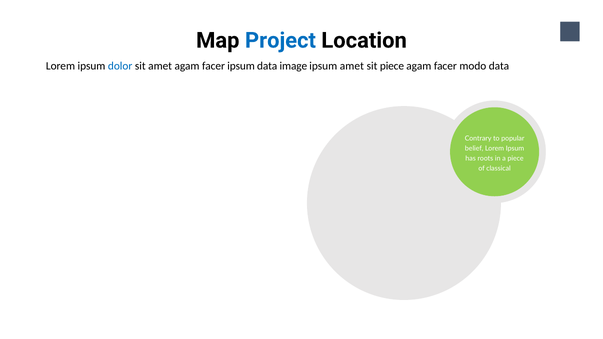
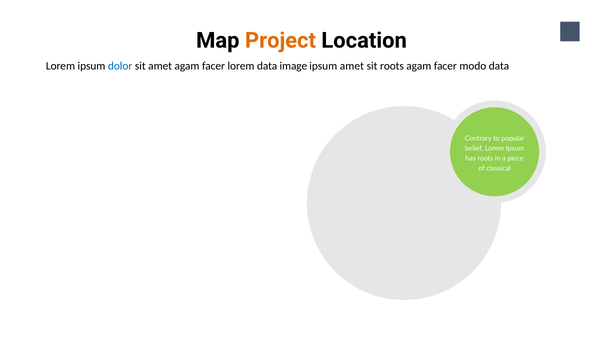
Project colour: blue -> orange (280, 40)
facer ipsum: ipsum -> lorem (241, 66)
sit piece: piece -> roots (392, 66)
